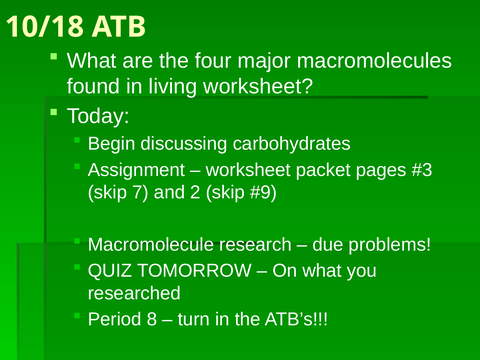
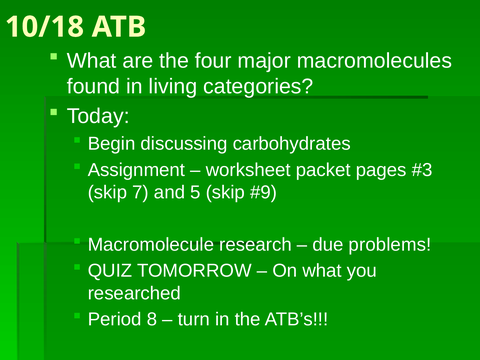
living worksheet: worksheet -> categories (258, 86)
2: 2 -> 5 (195, 192)
